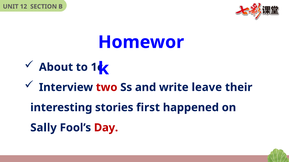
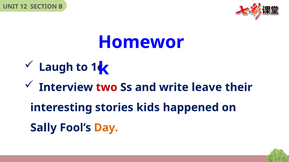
About: About -> Laugh (56, 67)
first: first -> kids (148, 108)
Day colour: red -> orange (106, 128)
